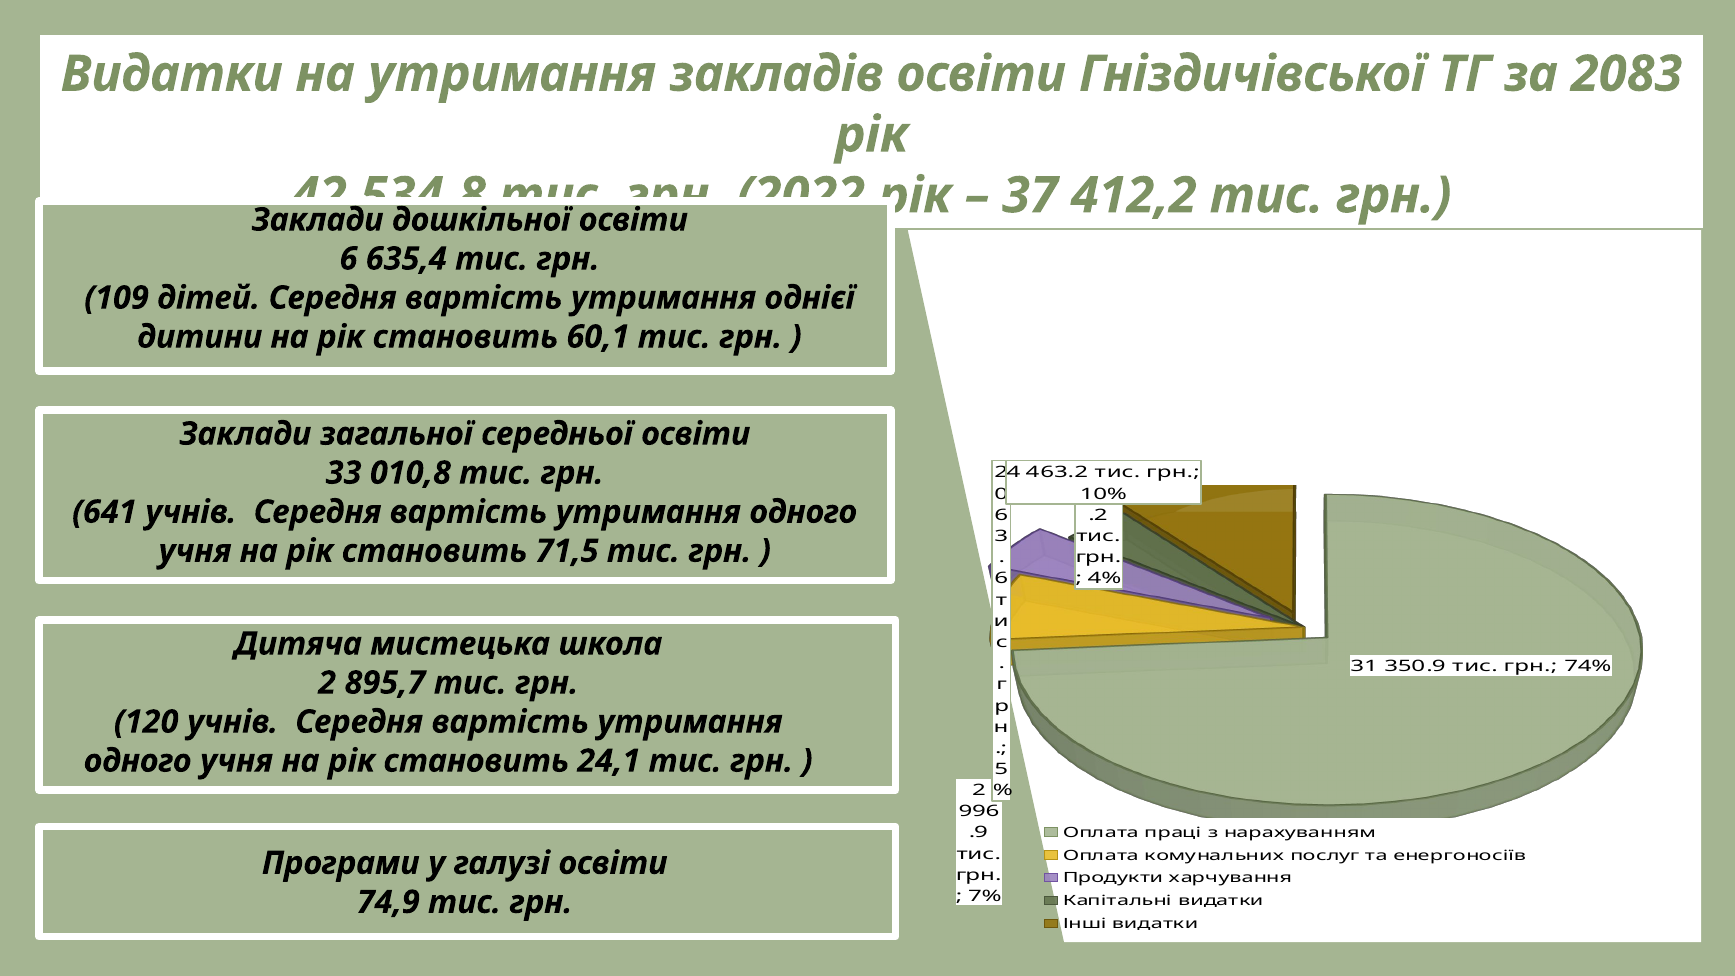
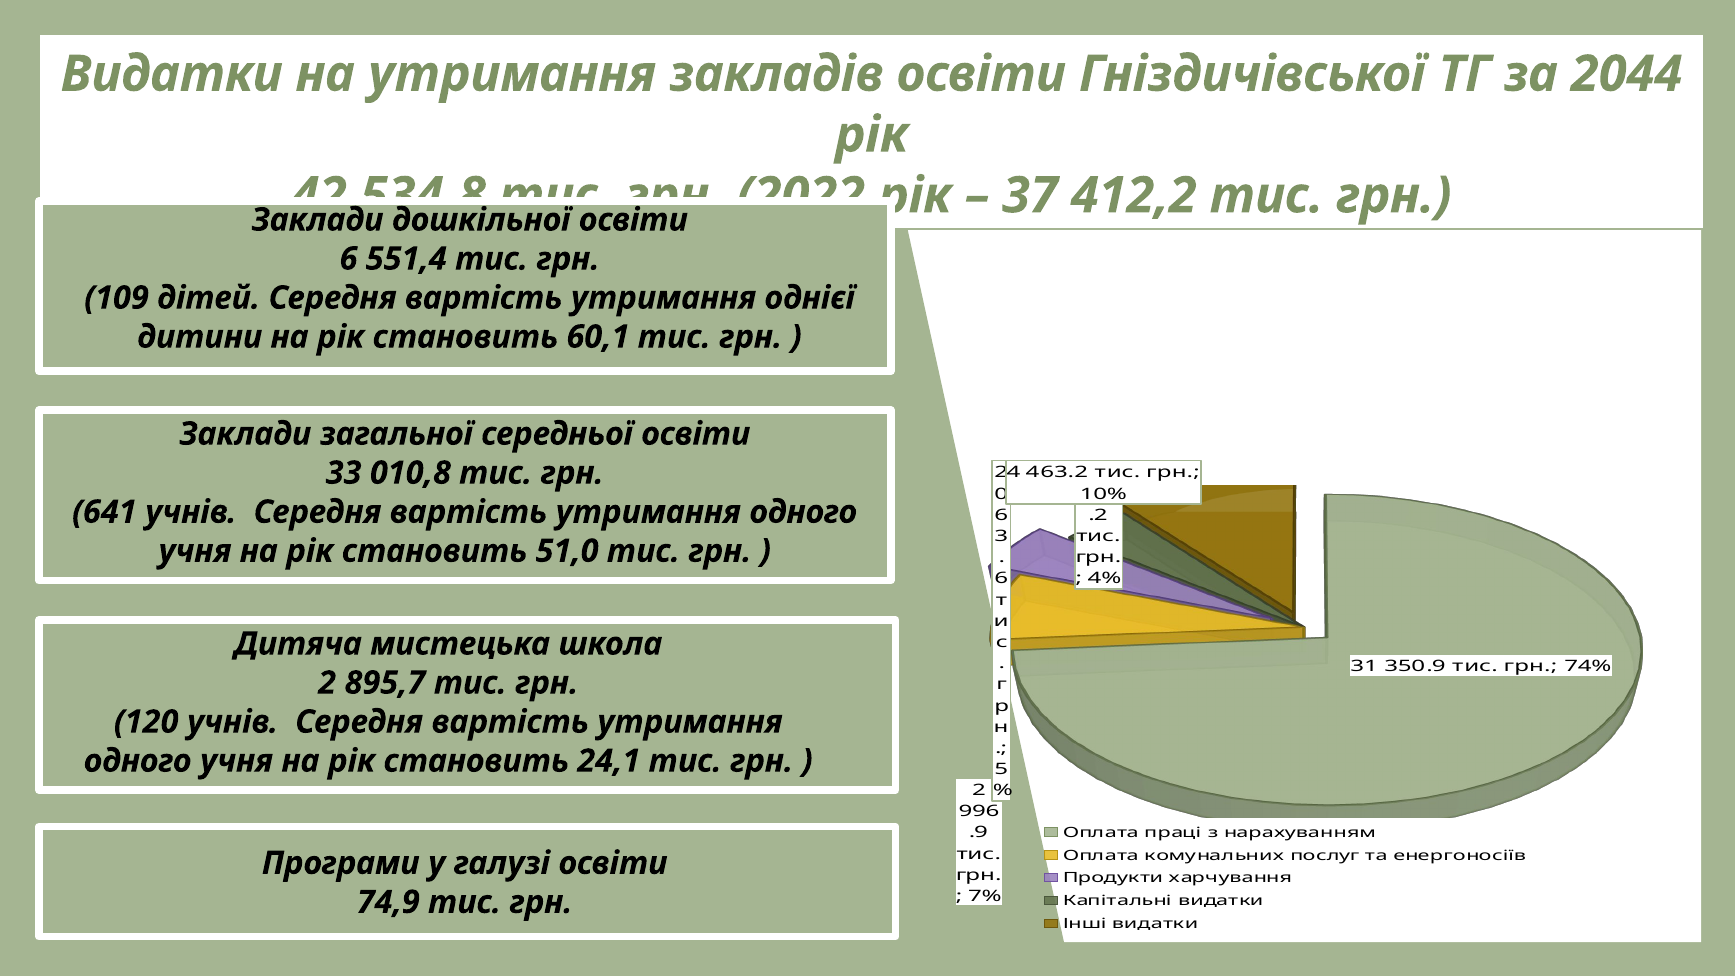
2083: 2083 -> 2044 (1627, 74)
635,4: 635,4 -> 551,4 (406, 259)
71,5: 71,5 -> 51,0 (567, 551)
